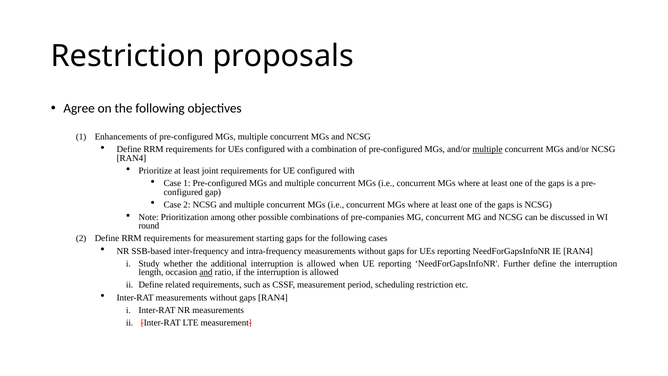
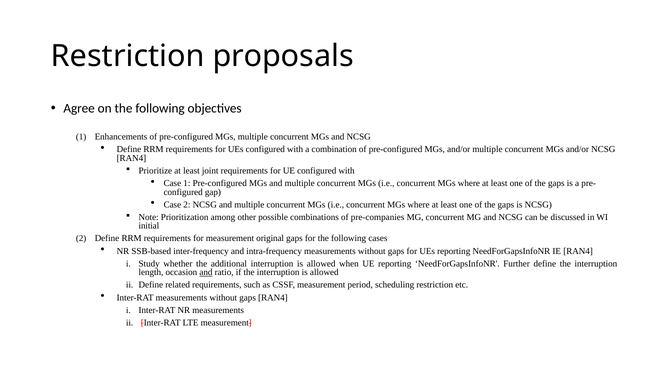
multiple underline: present -> none (487, 149)
round: round -> initial (149, 226)
starting: starting -> original (270, 238)
